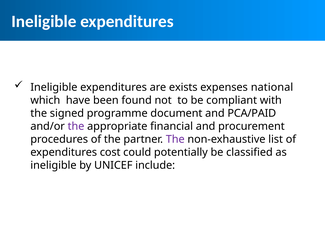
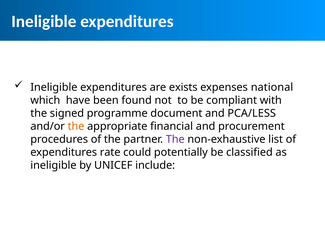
PCA/PAID: PCA/PAID -> PCA/LESS (252, 113)
the colour: purple -> orange (76, 126)
cost: cost -> rate (110, 152)
